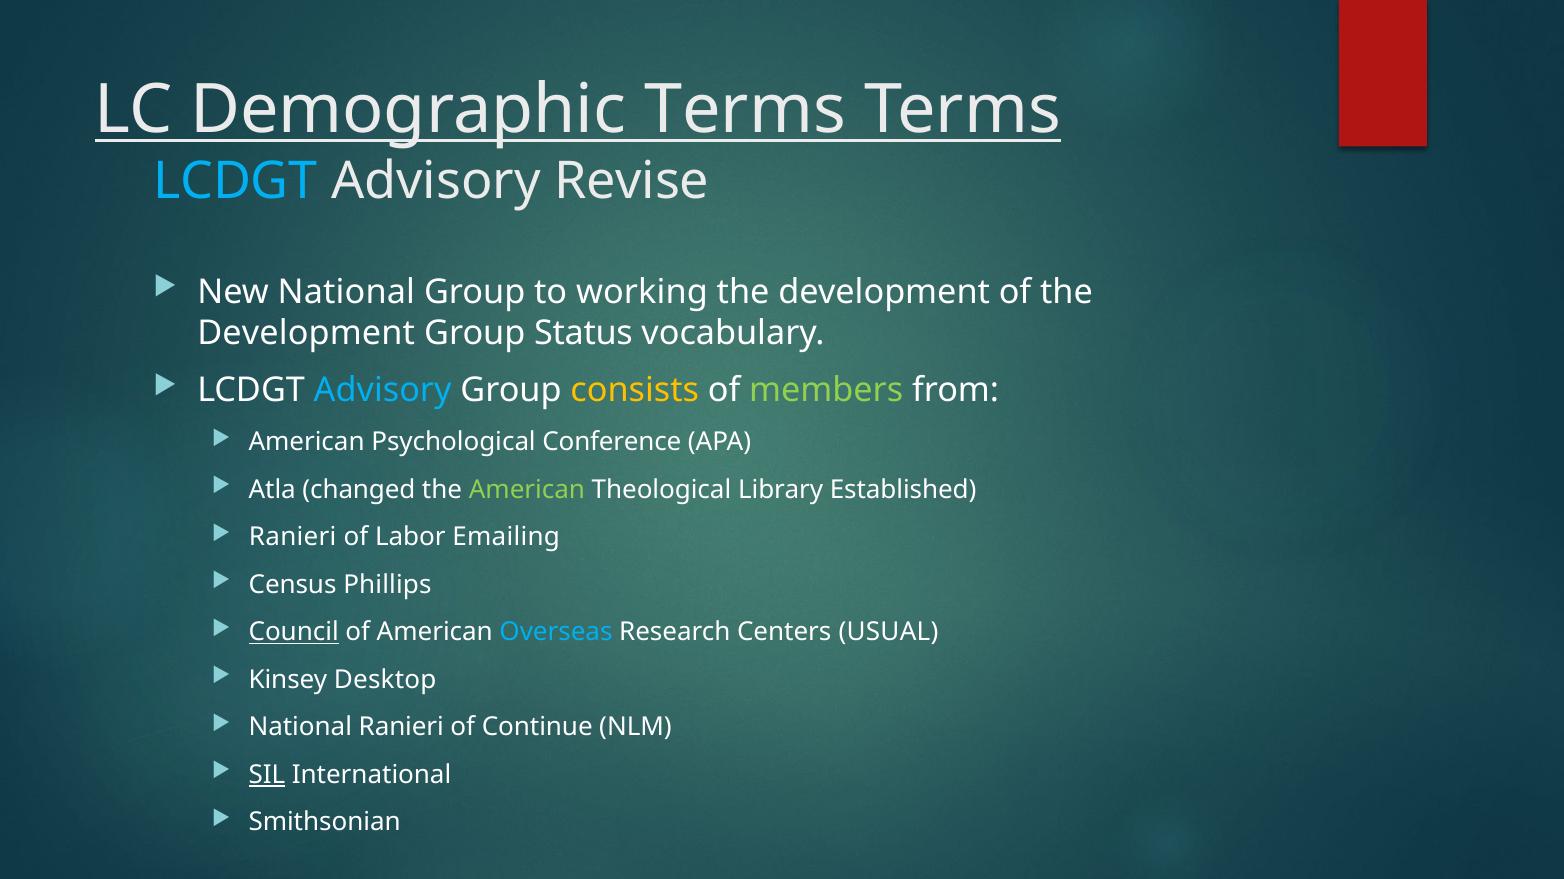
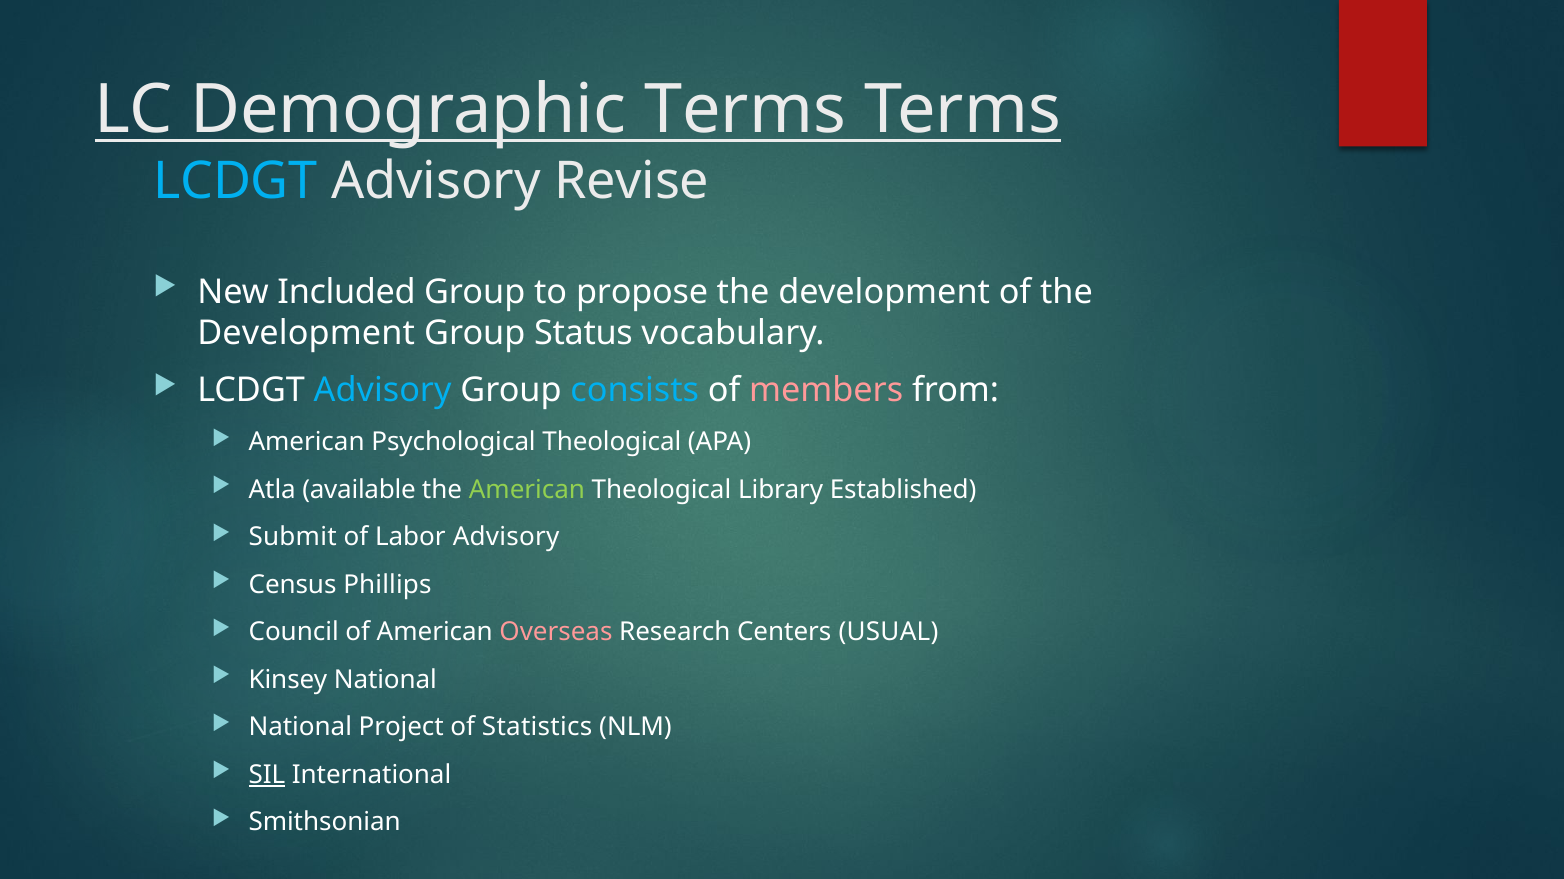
New National: National -> Included (347, 292)
working: working -> propose (642, 292)
consists colour: yellow -> light blue (635, 391)
members colour: light green -> pink (826, 391)
Psychological Conference: Conference -> Theological (612, 442)
changed: changed -> available (359, 490)
Ranieri: Ranieri -> Submit (293, 538)
Labor Emailing: Emailing -> Advisory (506, 538)
Council underline: present -> none (294, 633)
Overseas colour: light blue -> pink (556, 633)
Kinsey Desktop: Desktop -> National (385, 680)
National Ranieri: Ranieri -> Project (401, 728)
Continue: Continue -> Statistics (537, 728)
